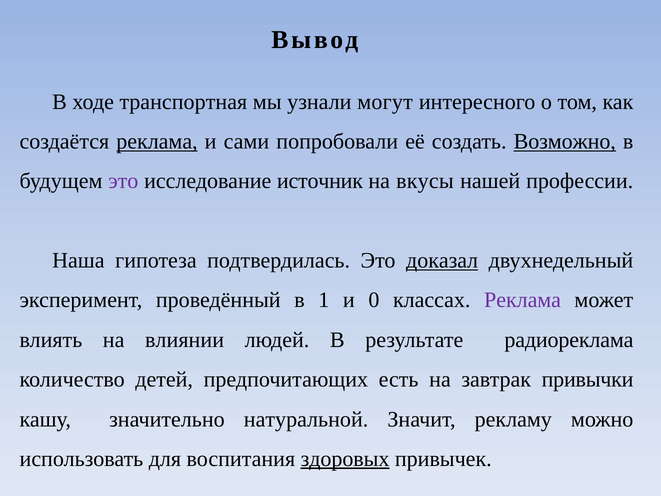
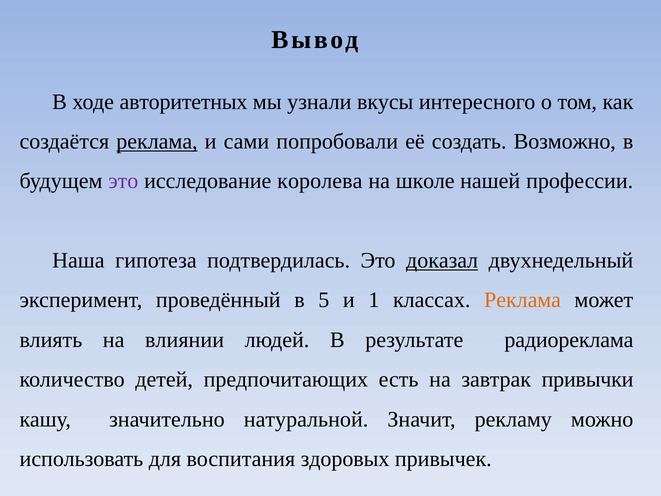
транспортная: транспортная -> авторитетных (184, 102)
могут: могут -> вкусы (385, 102)
Возможно underline: present -> none (565, 141)
источник: источник -> королева (320, 181)
вкусы: вкусы -> школе (425, 181)
1: 1 -> 5 (324, 300)
0: 0 -> 1 (374, 300)
Реклама colour: purple -> orange (523, 300)
здоровых underline: present -> none (345, 459)
